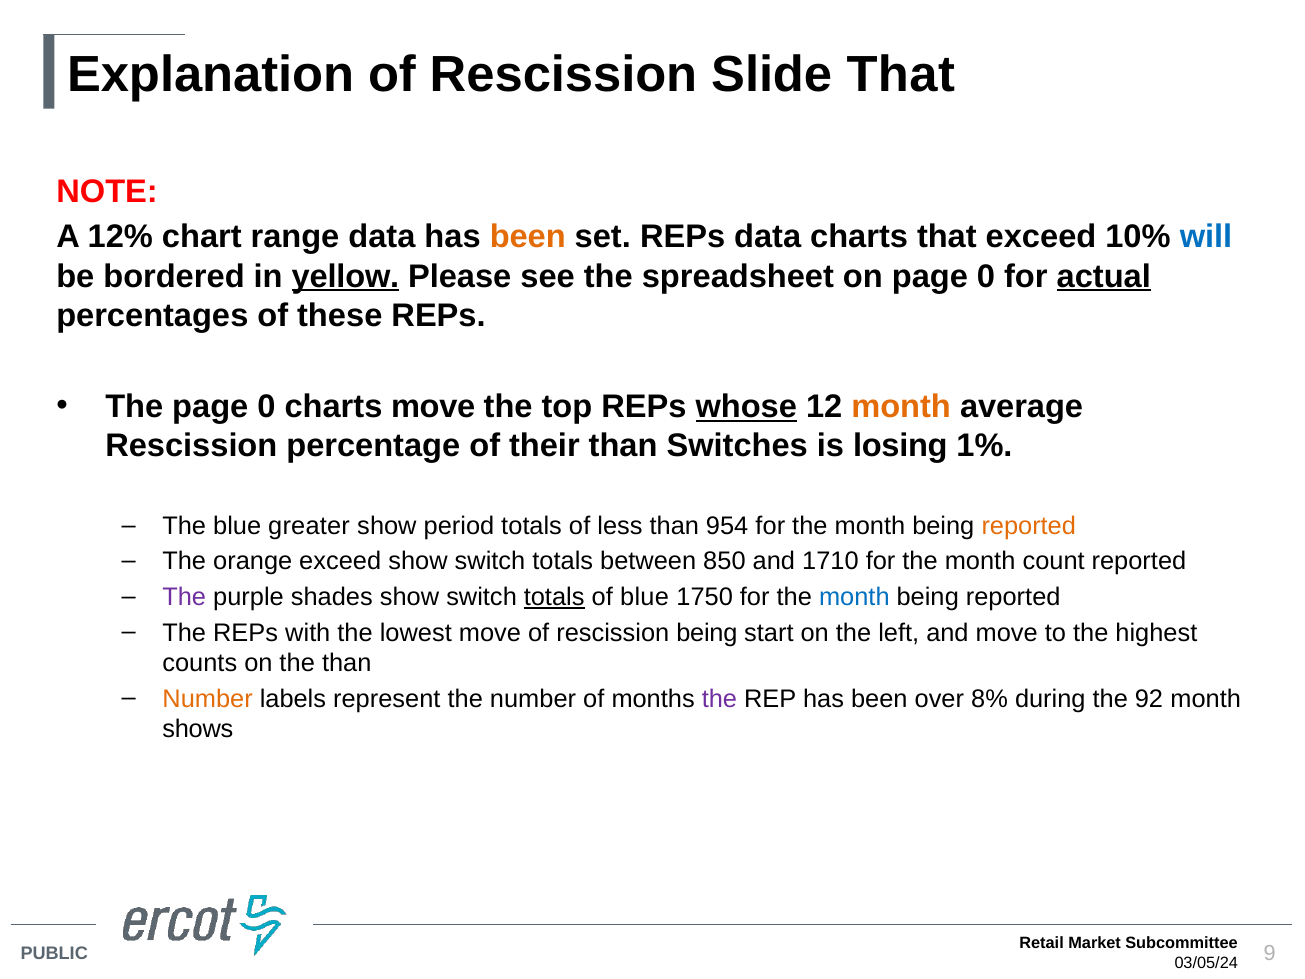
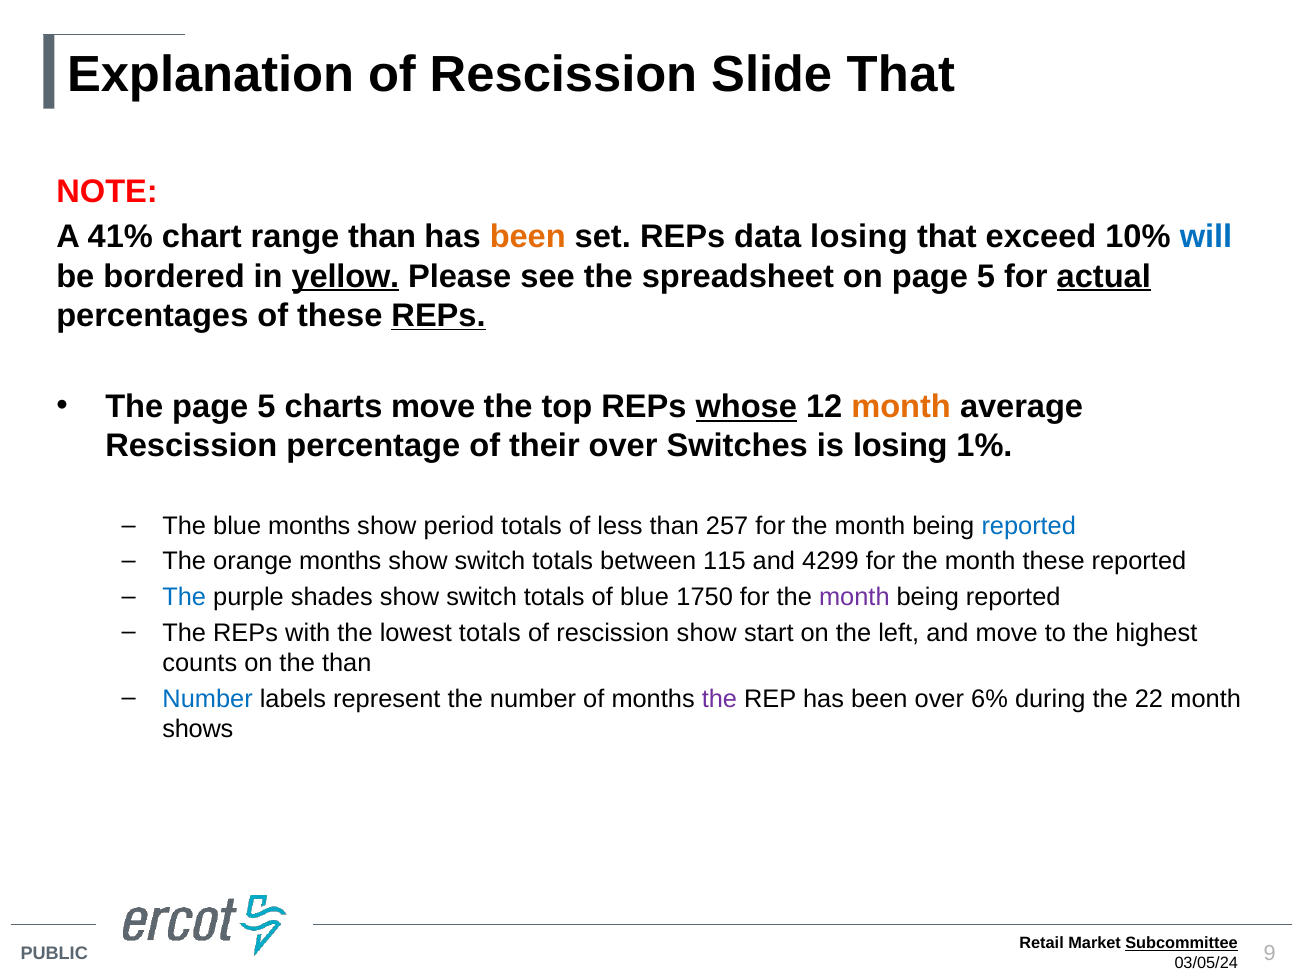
12%: 12% -> 41% (120, 237)
range data: data -> than (382, 237)
data charts: charts -> losing (859, 237)
on page 0: 0 -> 5 (986, 276)
REPs underline: none -> present (439, 315)
The page 0: 0 -> 5 (266, 407)
their than: than -> over (623, 446)
blue greater: greater -> months (309, 526)
954: 954 -> 257 (727, 526)
reported colour: orange -> blue (1029, 526)
orange exceed: exceed -> months (340, 561)
850: 850 -> 115 (724, 561)
1710: 1710 -> 4299 (830, 561)
month count: count -> these (1054, 561)
The colour: purple -> blue (184, 597)
totals underline: present -> none (554, 597)
month colour: blue -> purple (854, 597)
lowest move: move -> totals (490, 633)
rescission being: being -> show (707, 633)
Number colour: orange -> blue (208, 699)
8%: 8% -> 6% (989, 699)
92: 92 -> 22 (1149, 699)
Subcommittee underline: none -> present (1182, 943)
